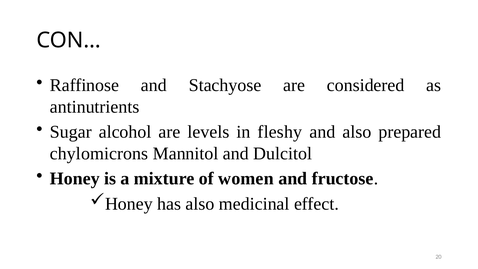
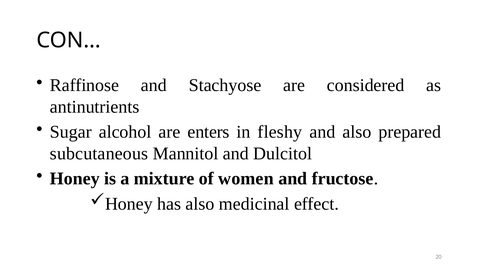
levels: levels -> enters (209, 132)
chylomicrons: chylomicrons -> subcutaneous (99, 153)
